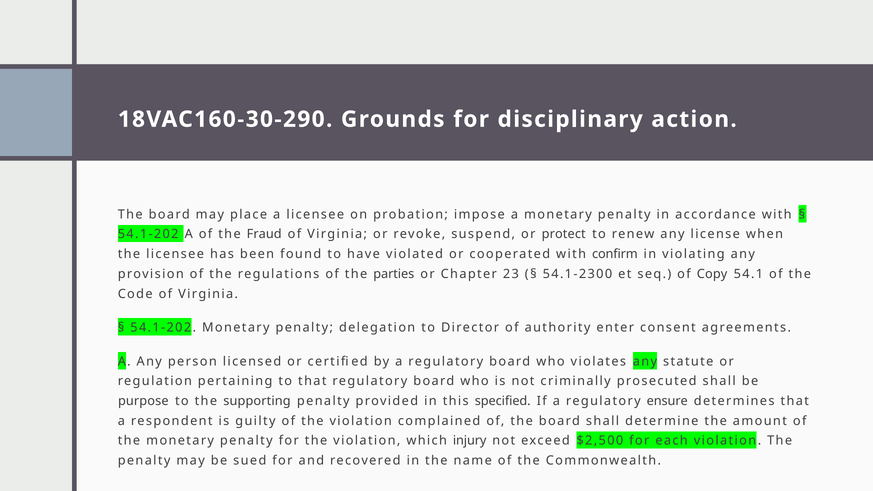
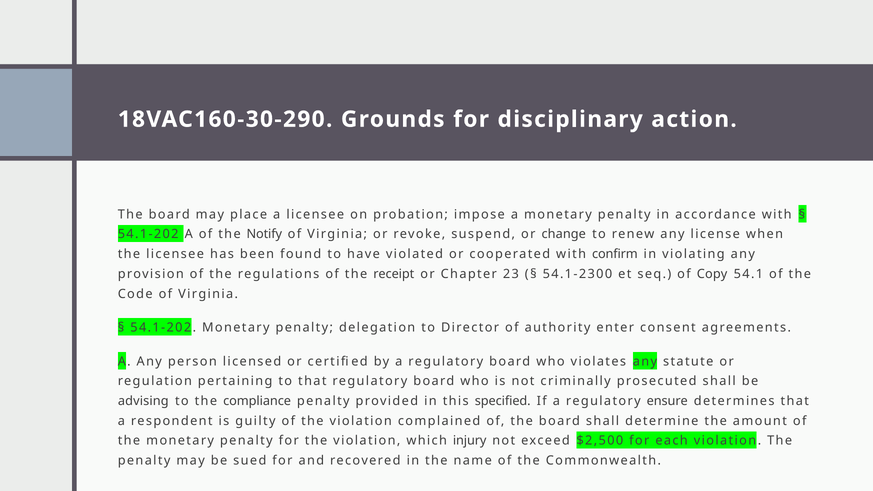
Fraud: Fraud -> Notify (264, 234)
protect: protect -> change (564, 234)
parties: parties -> receipt (394, 274)
purpose: purpose -> advising (143, 401)
supporting: supporting -> compliance (257, 401)
